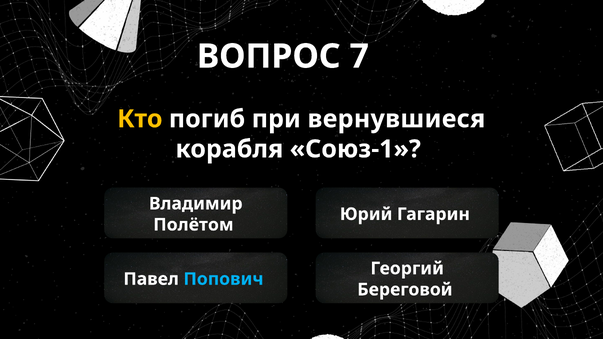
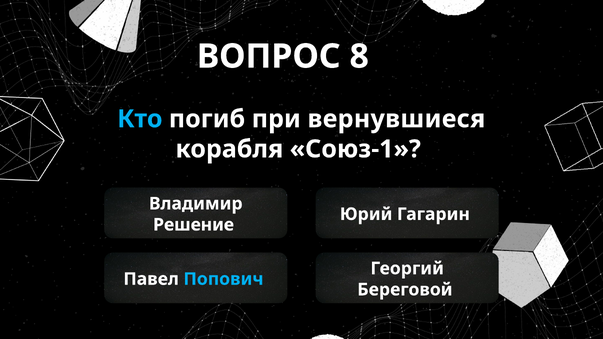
7: 7 -> 8 (359, 56)
Кто colour: yellow -> light blue (140, 119)
Полётом: Полётом -> Решение (194, 225)
